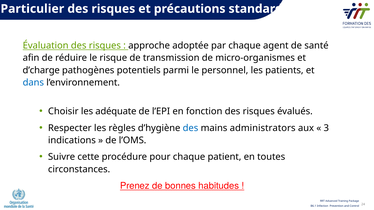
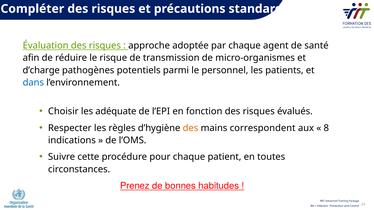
Particulier: Particulier -> Compléter (32, 9)
des colour: blue -> orange (190, 128)
administrators: administrators -> correspondent (263, 128)
3: 3 -> 8 (326, 128)
